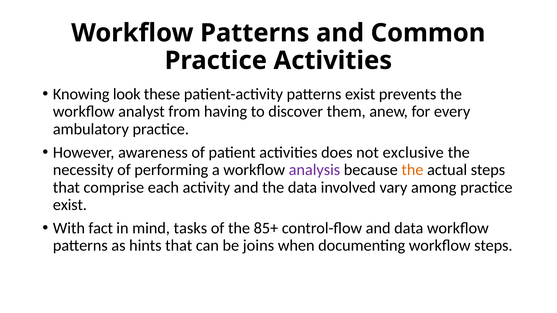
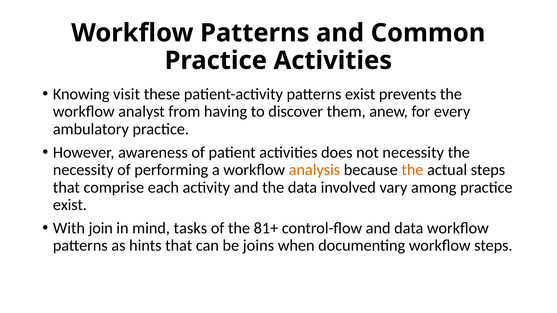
look: look -> visit (127, 94)
not exclusive: exclusive -> necessity (413, 152)
analysis colour: purple -> orange (314, 170)
fact: fact -> join (101, 228)
85+: 85+ -> 81+ (266, 228)
